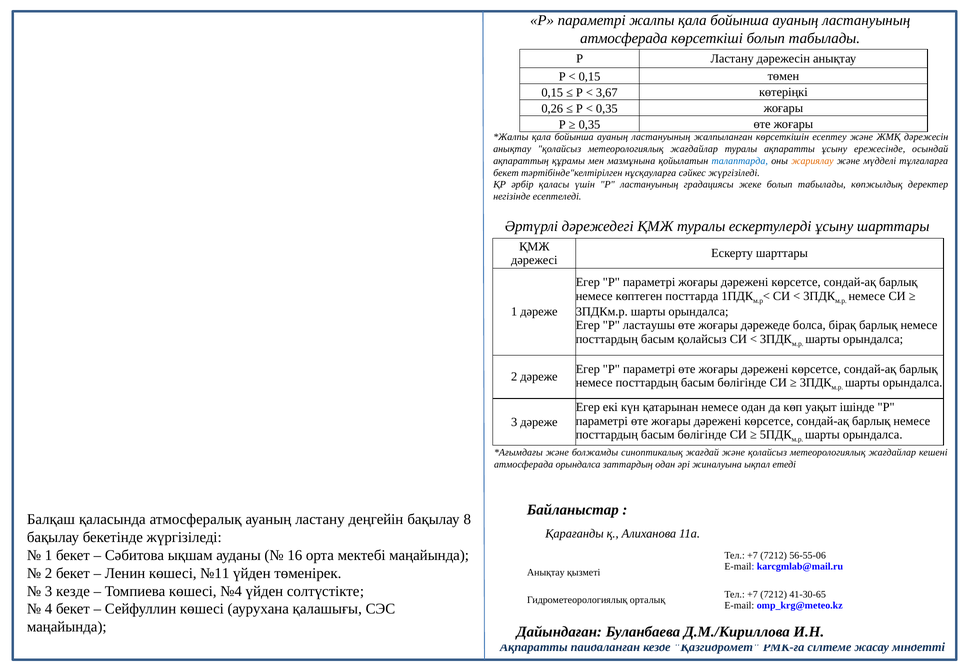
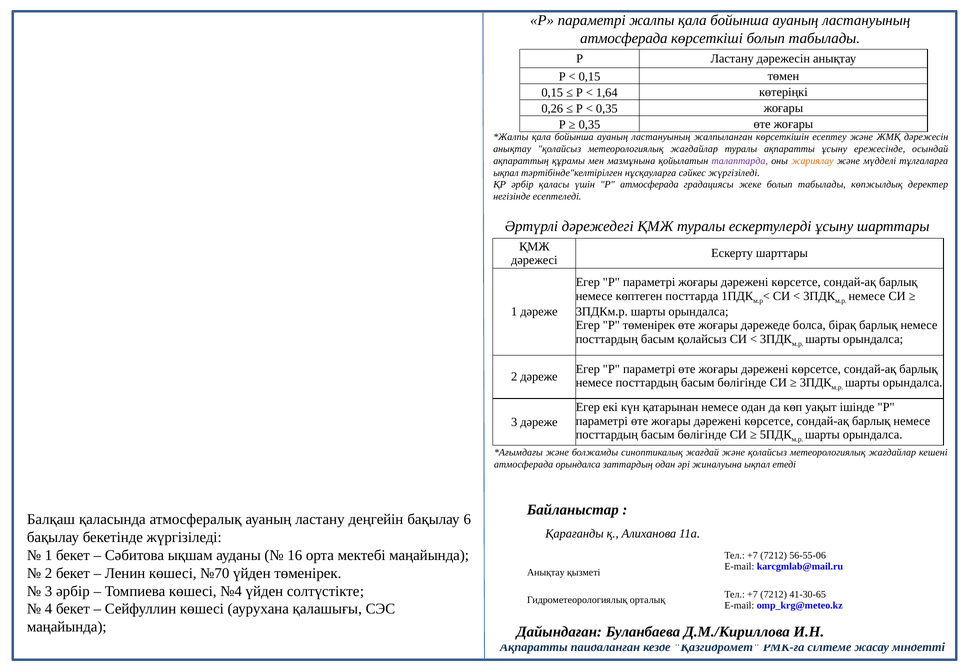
3,67: 3,67 -> 1,64 (607, 92)
талаптарда colour: blue -> purple (740, 161)
бекет: бекет -> ықпал (506, 173)
Р ластануының: ластануының -> атмосферада (649, 185)
P ластаушы: ластаушы -> төменірек (649, 325)
8: 8 -> 6 (467, 519)
№11: №11 -> №70 (215, 573)
3 кезде: кезде -> әрбір (73, 591)
